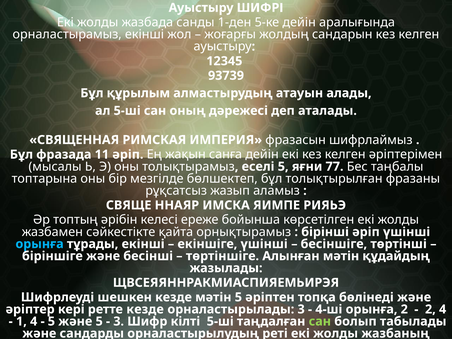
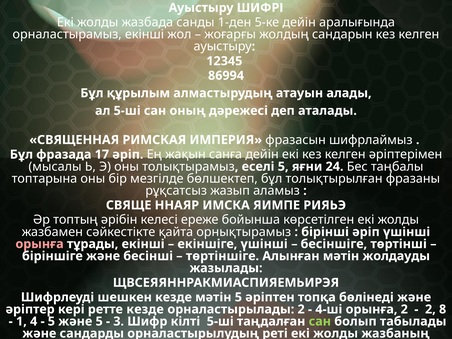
93739: 93739 -> 86994 (226, 76)
11: 11 -> 17 (102, 154)
77: 77 -> 24 (335, 167)
орынға colour: light blue -> pink (40, 244)
құдайдың: құдайдың -> жолдауды (396, 256)
орналастырылады 3: 3 -> 2 (301, 309)
2 4: 4 -> 8 (443, 309)
